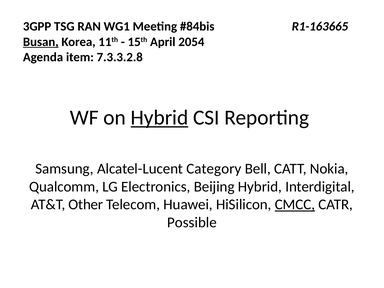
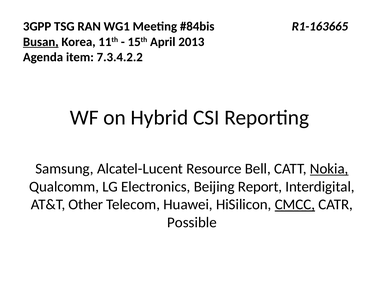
2054: 2054 -> 2013 (191, 42)
7.3.3.2.8: 7.3.3.2.8 -> 7.3.4.2.2 (120, 57)
Hybrid underline: present -> none (160, 118)
Category: Category -> Resource (214, 169)
Nokia underline: none -> present (329, 169)
Beijing Hybrid: Hybrid -> Report (260, 187)
